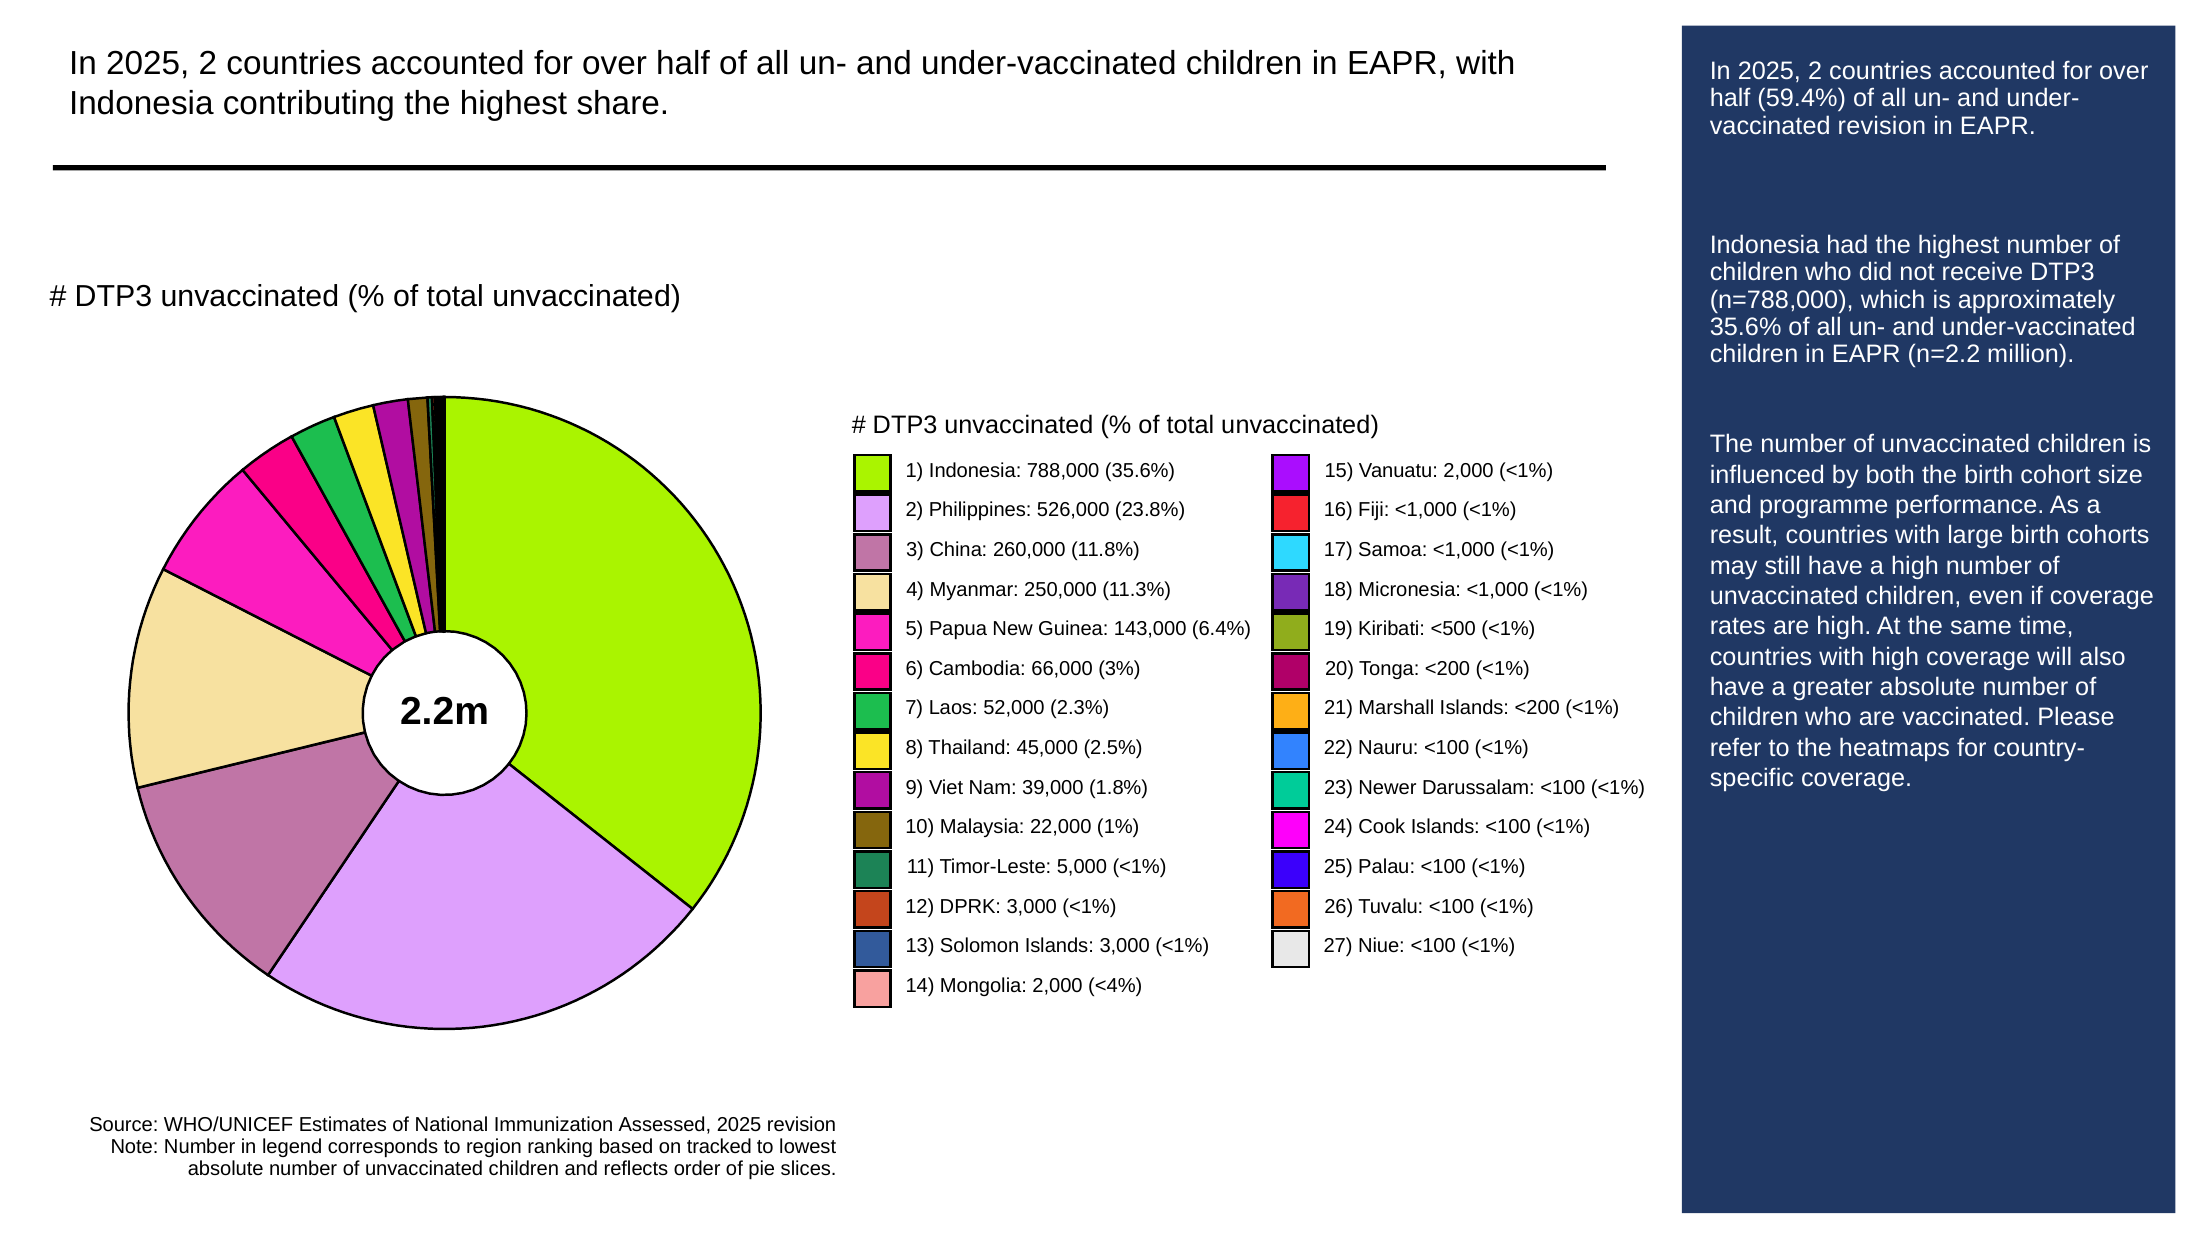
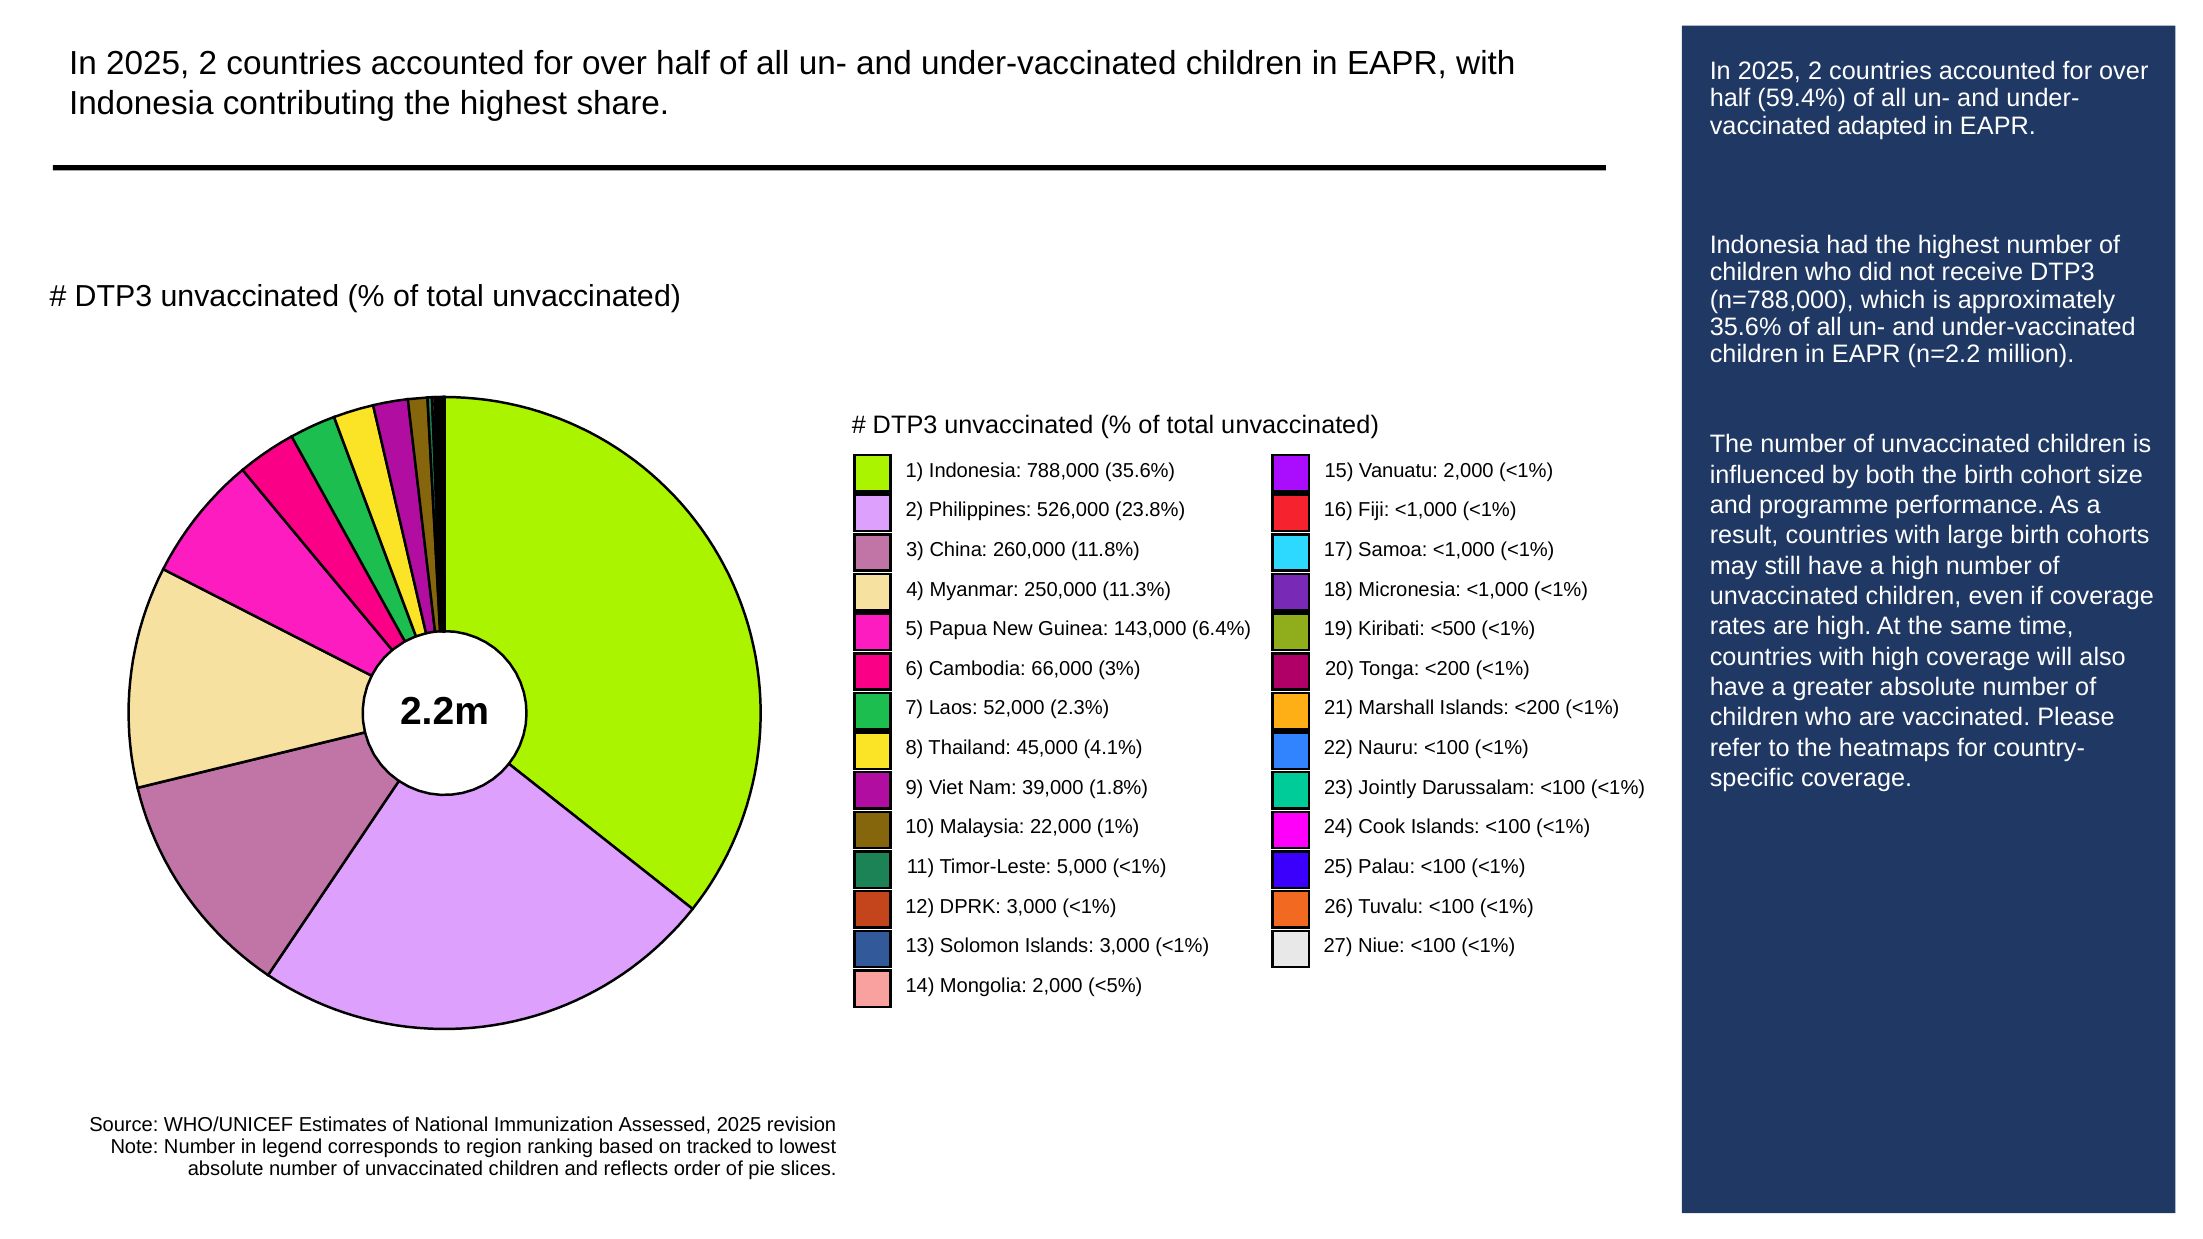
vaccinated revision: revision -> adapted (1882, 126)
2.5%: 2.5% -> 4.1% (1113, 748)
Newer: Newer -> Jointly (1387, 788)
<4%: <4% -> <5% (1115, 986)
